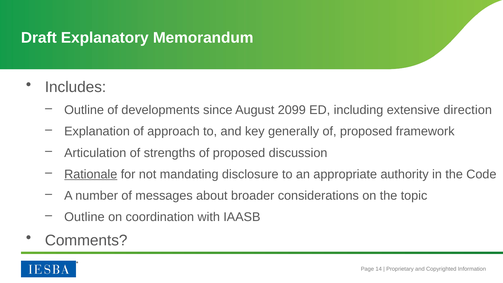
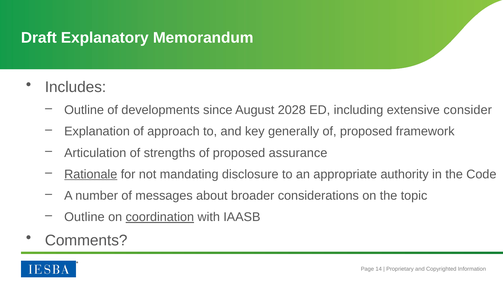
2099: 2099 -> 2028 (292, 110)
direction: direction -> consider (468, 110)
discussion: discussion -> assurance (298, 153)
coordination underline: none -> present (160, 217)
